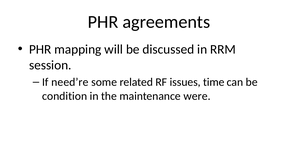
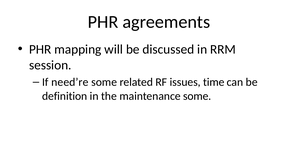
condition: condition -> definition (65, 96)
maintenance were: were -> some (197, 96)
